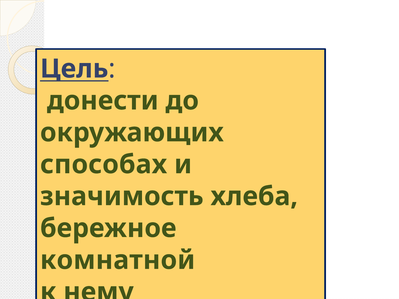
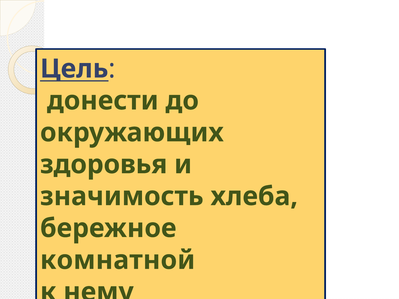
способах: способах -> здоровья (104, 165)
